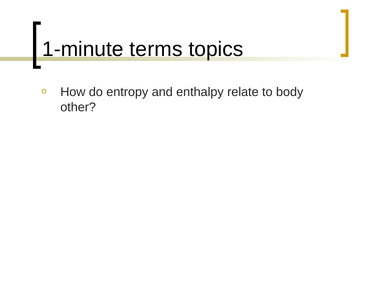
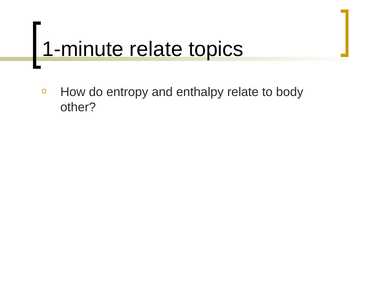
1-minute terms: terms -> relate (156, 49)
